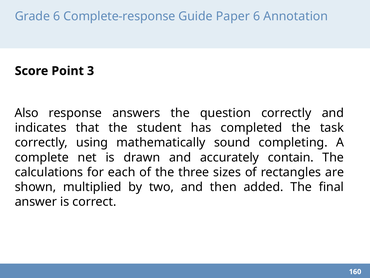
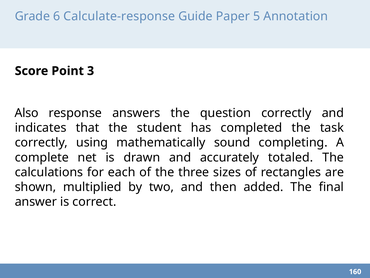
Complete-response: Complete-response -> Calculate-response (119, 16)
Paper 6: 6 -> 5 (257, 16)
contain: contain -> totaled (291, 157)
